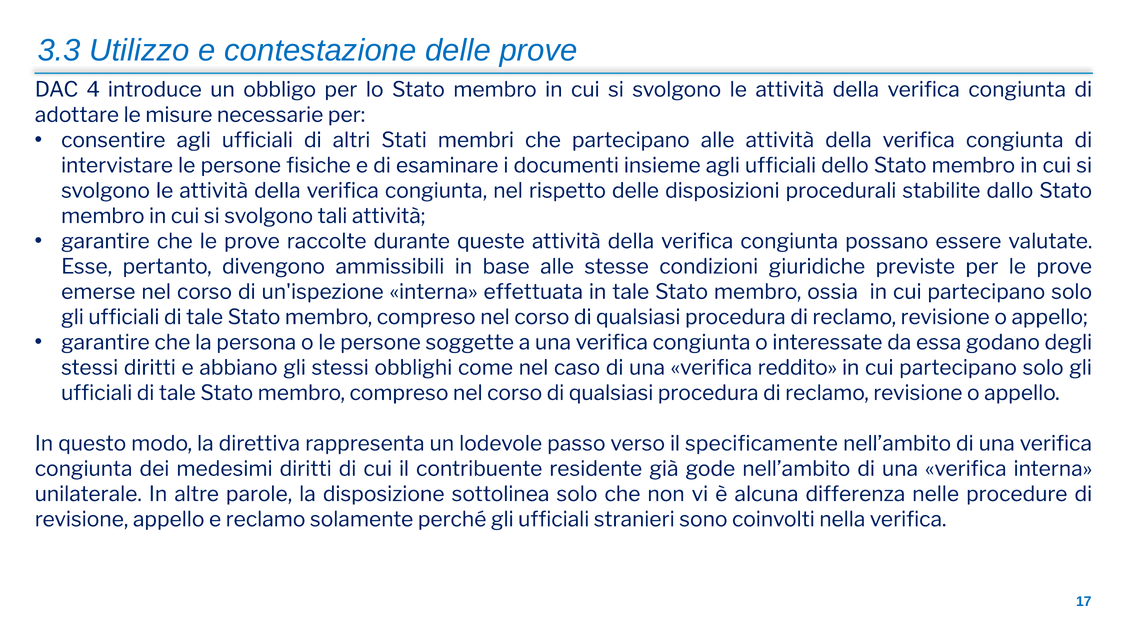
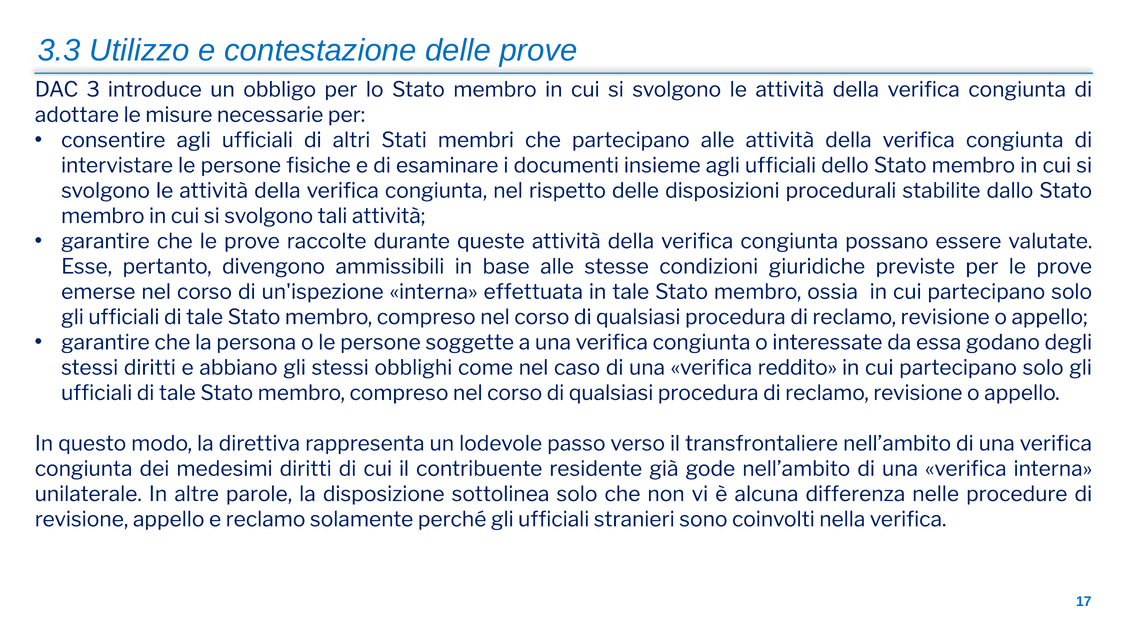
4: 4 -> 3 (93, 90)
specificamente: specificamente -> transfrontaliere (762, 444)
